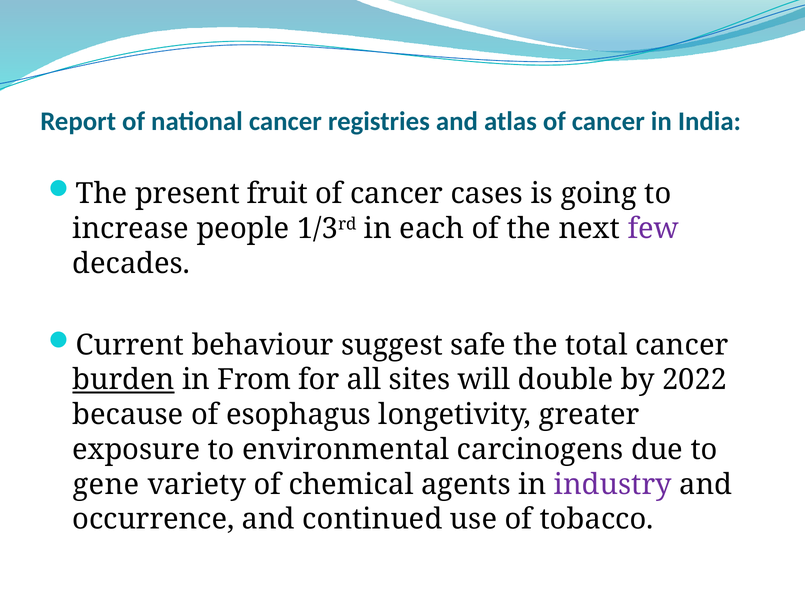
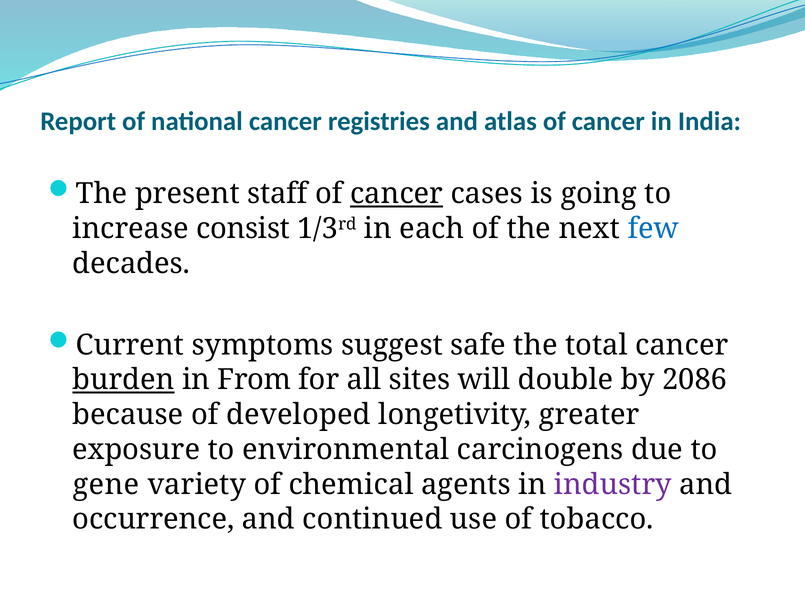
fruit: fruit -> staff (278, 194)
cancer underline: none -> present (397, 194)
people: people -> consist (243, 229)
few colour: purple -> blue (653, 229)
behaviour: behaviour -> symptoms (263, 345)
2022: 2022 -> 2086 (695, 380)
esophagus: esophagus -> developed (298, 415)
